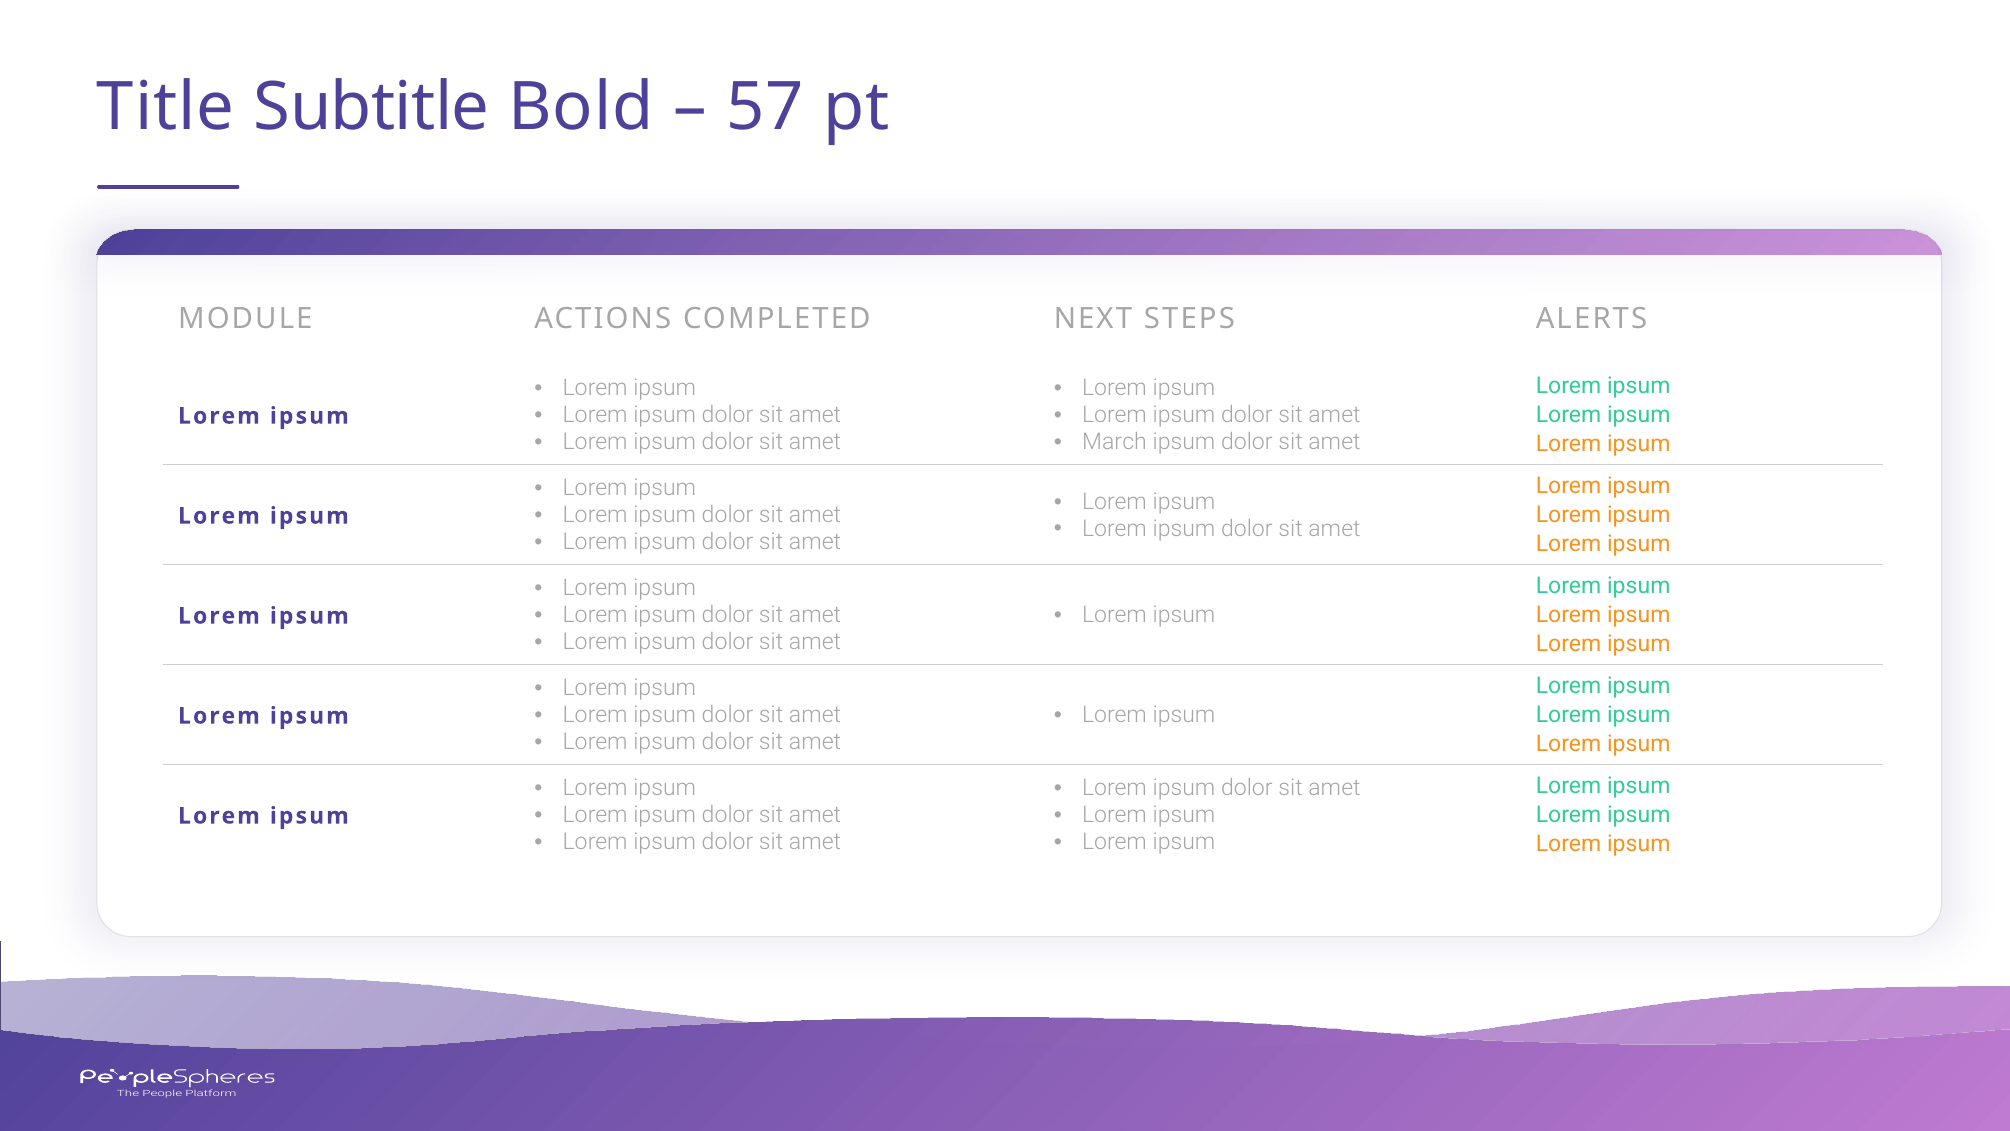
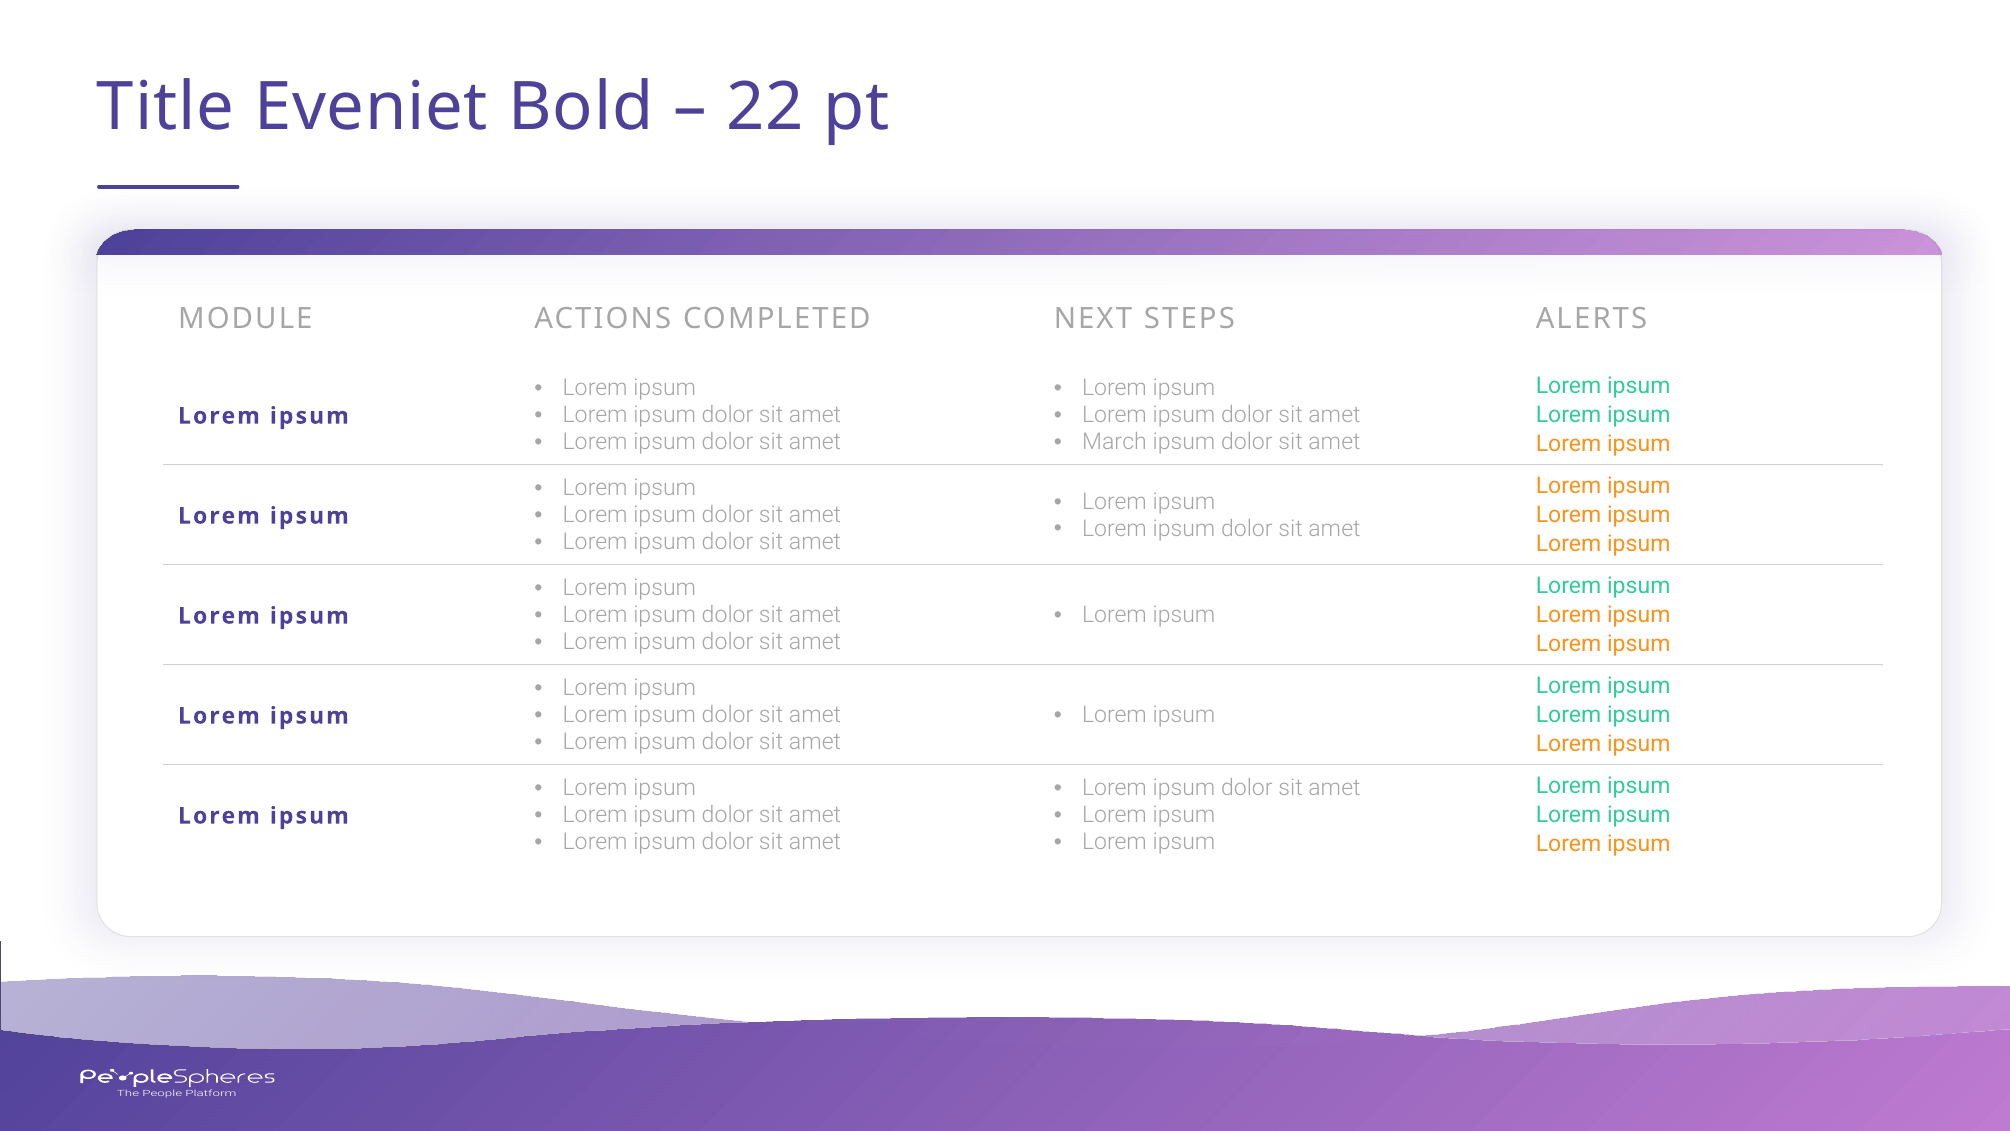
Subtitle: Subtitle -> Eveniet (371, 108)
57: 57 -> 22 (765, 108)
